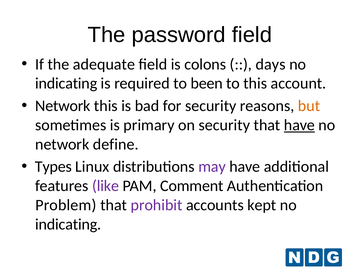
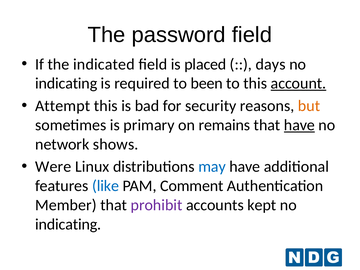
adequate: adequate -> indicated (104, 64)
colons: colons -> placed (205, 64)
account underline: none -> present (298, 83)
Network: Network -> Attempt (63, 106)
on security: security -> remains (224, 125)
define: define -> shows (116, 144)
Types: Types -> Were (53, 167)
may colour: purple -> blue (212, 167)
like colour: purple -> blue (106, 186)
Problem: Problem -> Member (66, 205)
